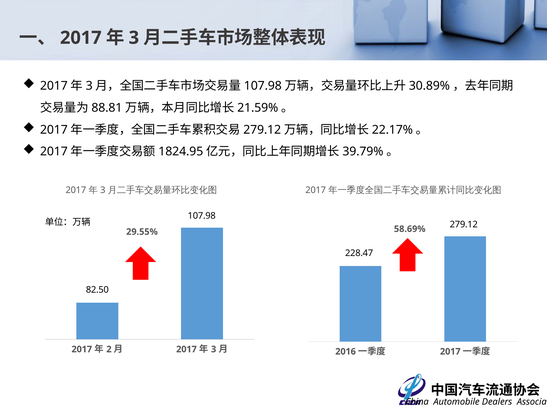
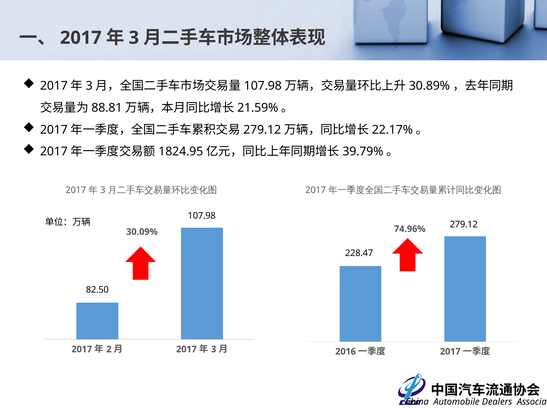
58.69%: 58.69% -> 74.96% (410, 229)
29.55%: 29.55% -> 30.09% (142, 231)
